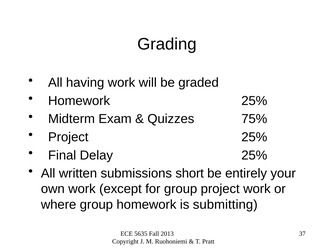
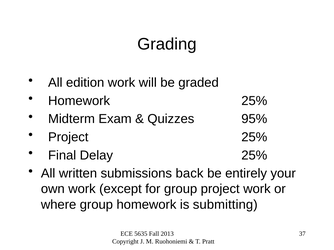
having: having -> edition (85, 83)
75%: 75% -> 95% (254, 119)
short: short -> back (190, 174)
